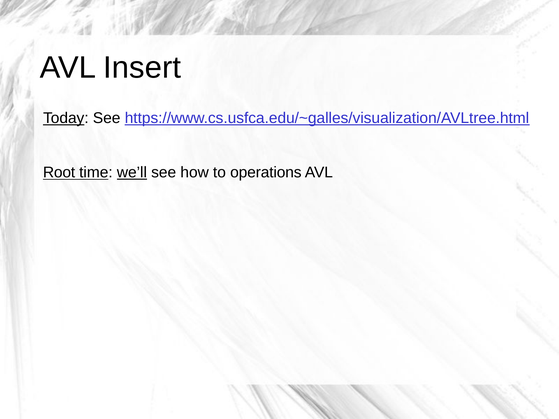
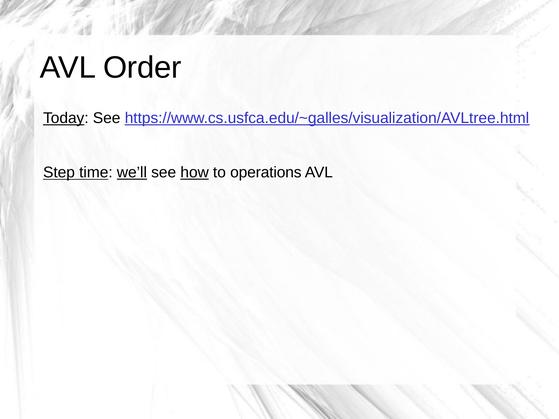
Insert: Insert -> Order (142, 67)
Root: Root -> Step (59, 173)
how underline: none -> present (195, 173)
